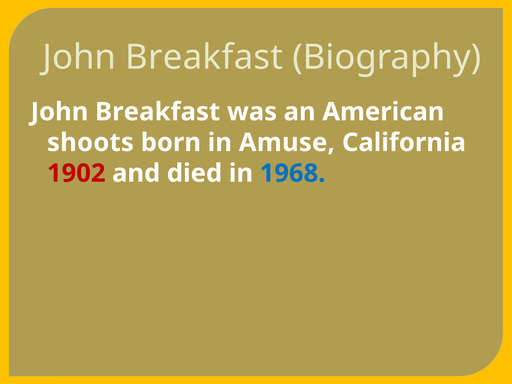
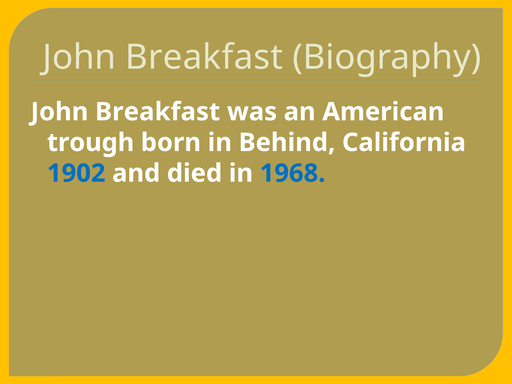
shoots: shoots -> trough (91, 143)
Amuse: Amuse -> Behind (287, 143)
1902 colour: red -> blue (76, 173)
